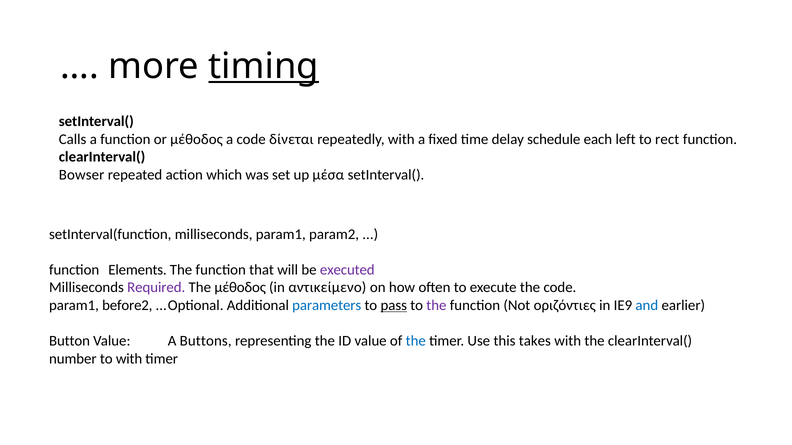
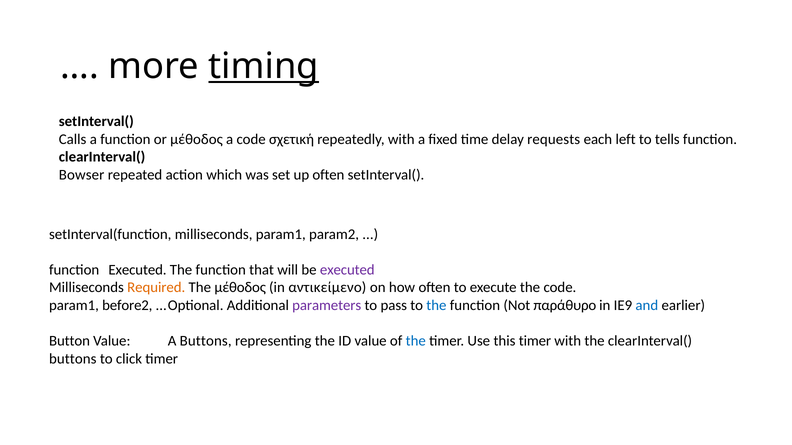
δίνεται: δίνεται -> σχετική (292, 139)
schedule: schedule -> requests (554, 139)
rect: rect -> tells (667, 139)
up μέσα: μέσα -> often (328, 175)
function Elements: Elements -> Executed (138, 270)
Required colour: purple -> orange (156, 288)
parameters colour: blue -> purple (327, 306)
pass underline: present -> none (394, 306)
the colour: purple -> blue (436, 306)
οριζόντιες: οριζόντιες -> παράθυρο (565, 306)
this takes: takes -> timer (535, 341)
number: number -> buttons (73, 359)
to with: with -> click (129, 359)
